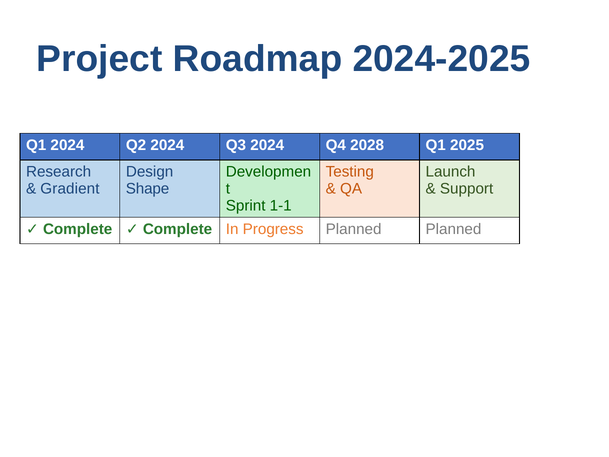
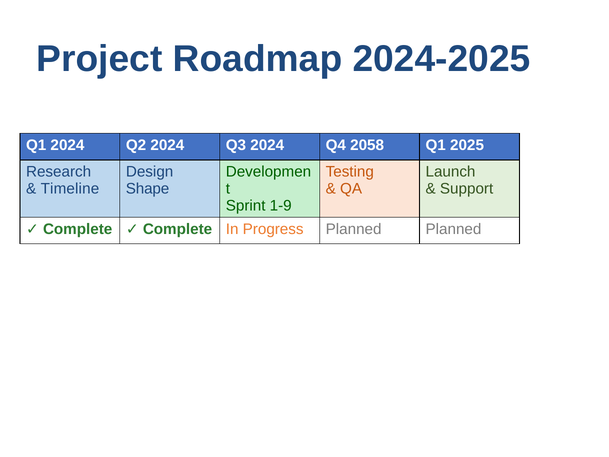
2028: 2028 -> 2058 (367, 145)
Gradient: Gradient -> Timeline (70, 189)
1-1: 1-1 -> 1-9 (281, 206)
